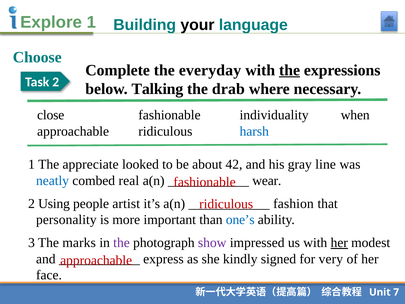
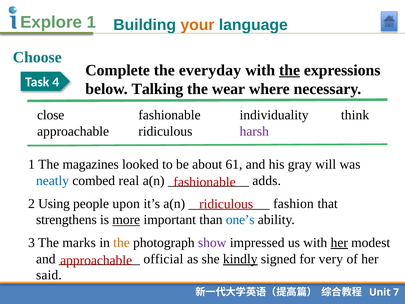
your colour: black -> orange (197, 25)
Task 2: 2 -> 4 (56, 82)
drab: drab -> wear (228, 89)
when: when -> think (355, 115)
harsh colour: blue -> purple (254, 131)
appreciate: appreciate -> magazines (91, 164)
42: 42 -> 61 (234, 164)
line: line -> will (326, 164)
wear: wear -> adds (267, 180)
artist: artist -> upon (126, 203)
personality: personality -> strengthens (66, 220)
more underline: none -> present (126, 220)
the colour: purple -> orange (121, 243)
express: express -> official (163, 259)
kindly underline: none -> present (240, 259)
face: face -> said (49, 275)
